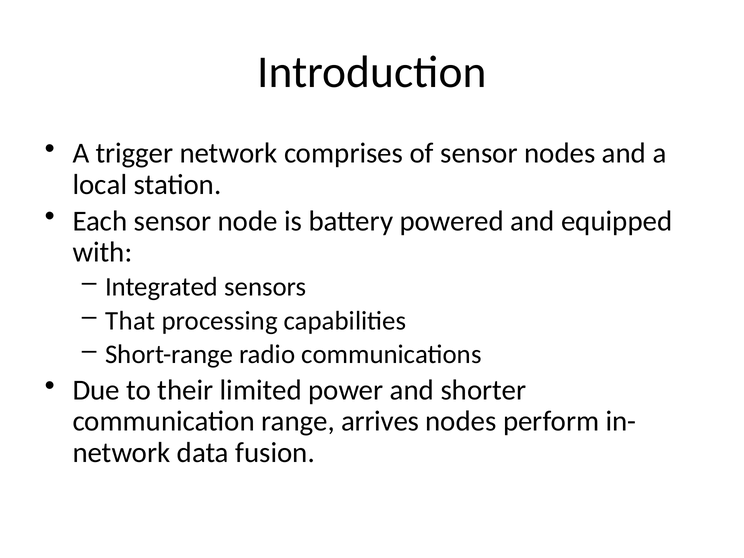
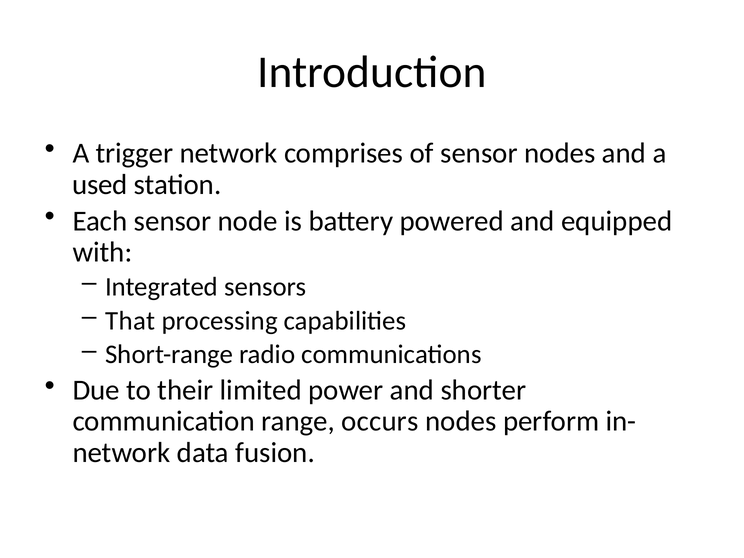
local: local -> used (100, 185)
arrives: arrives -> occurs (380, 421)
